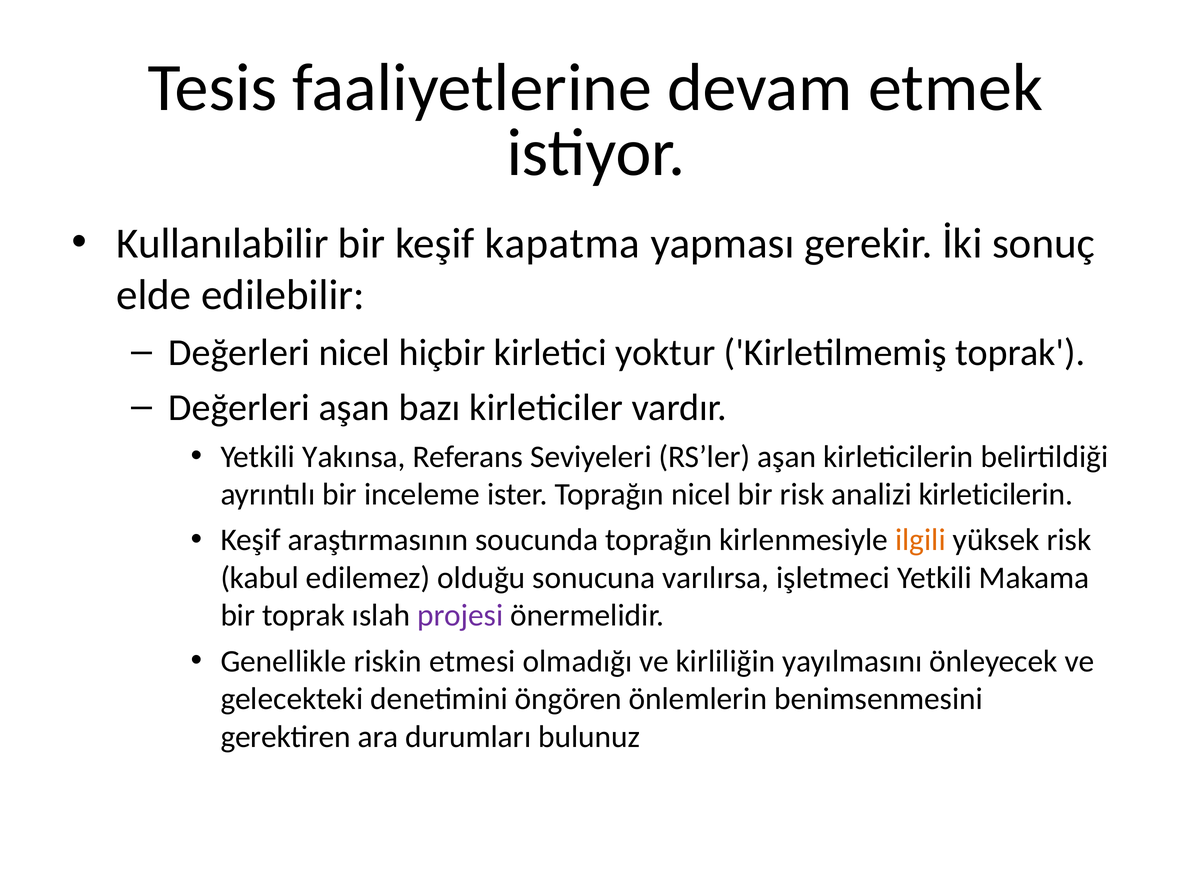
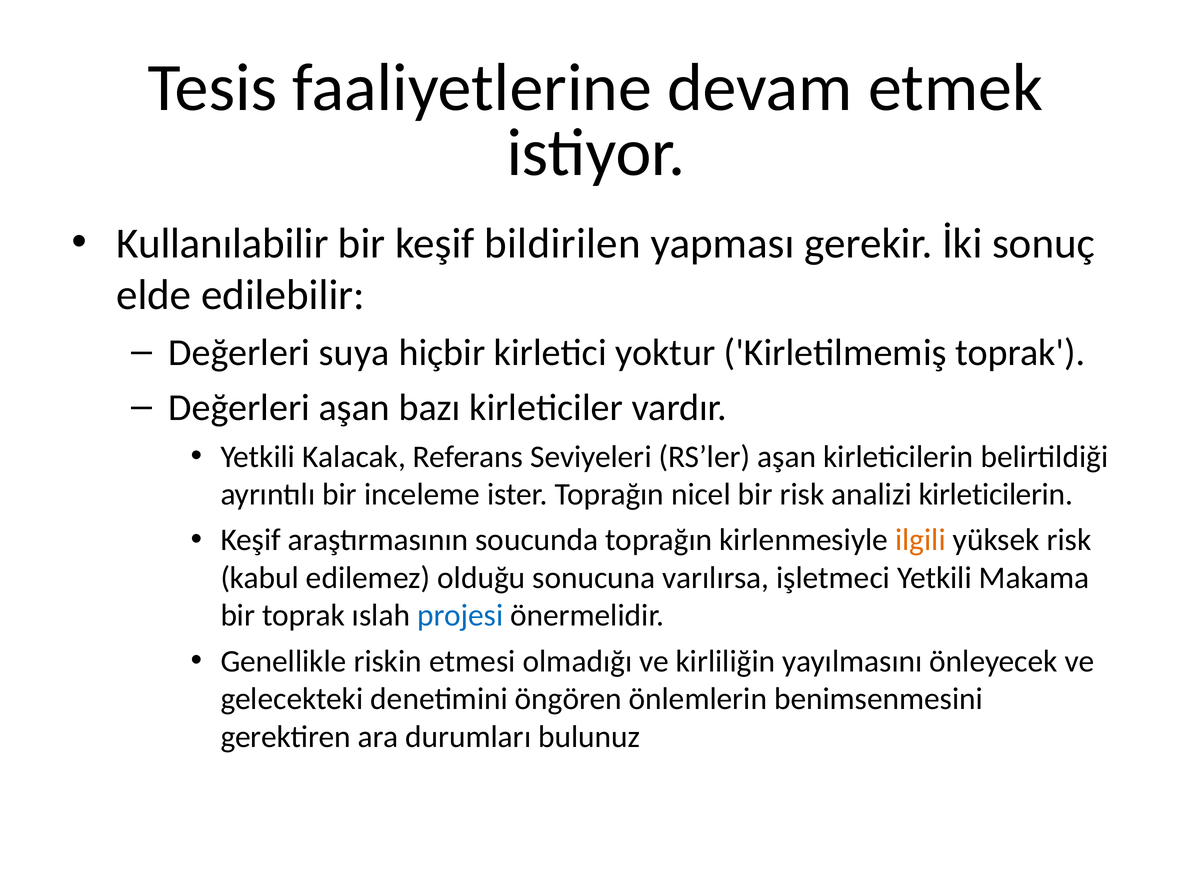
kapatma: kapatma -> bildirilen (563, 243)
Değerleri nicel: nicel -> suya (354, 353)
Yakınsa: Yakınsa -> Kalacak (354, 457)
projesi colour: purple -> blue (460, 616)
